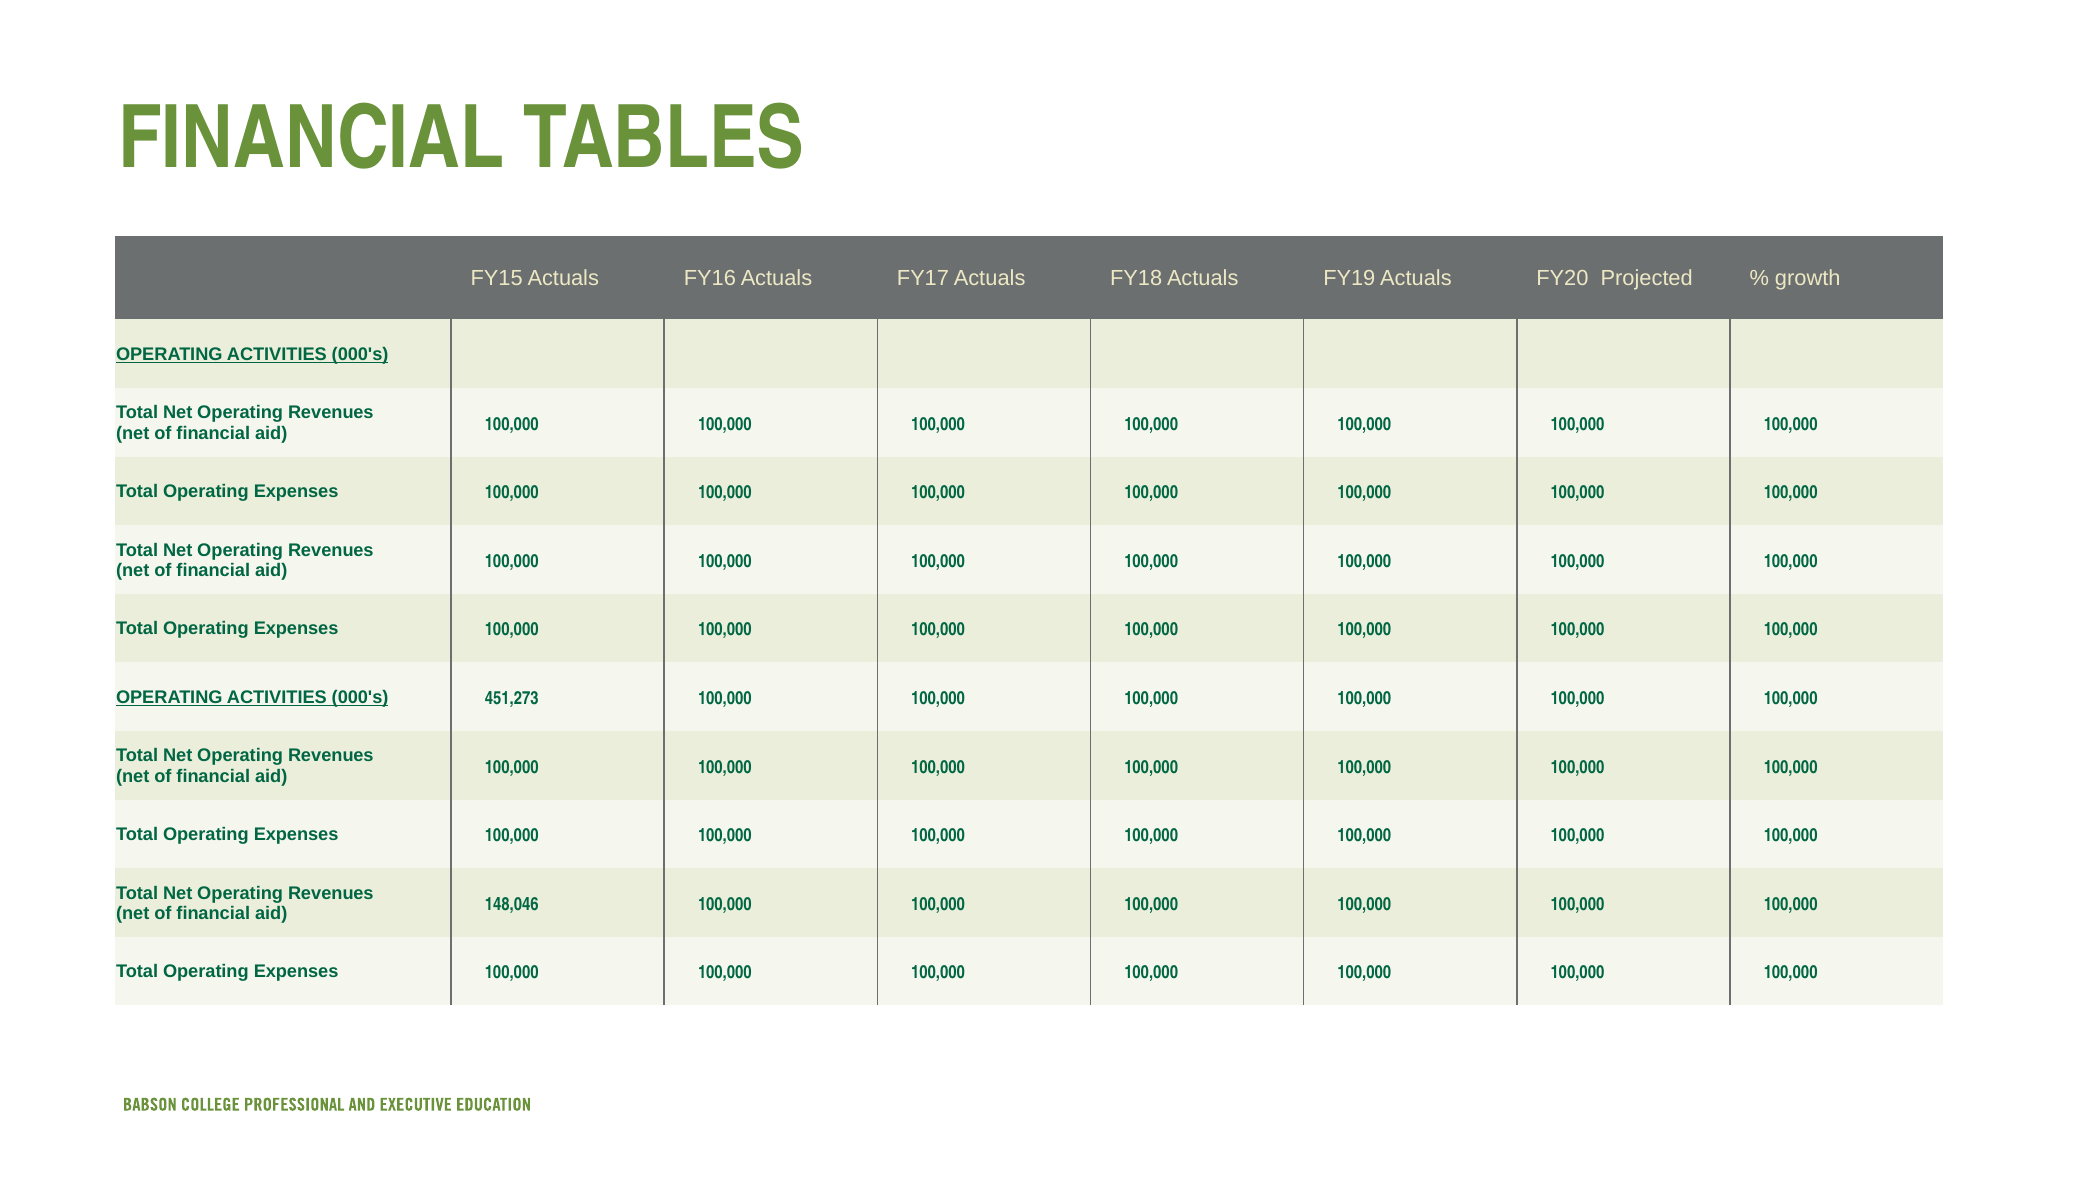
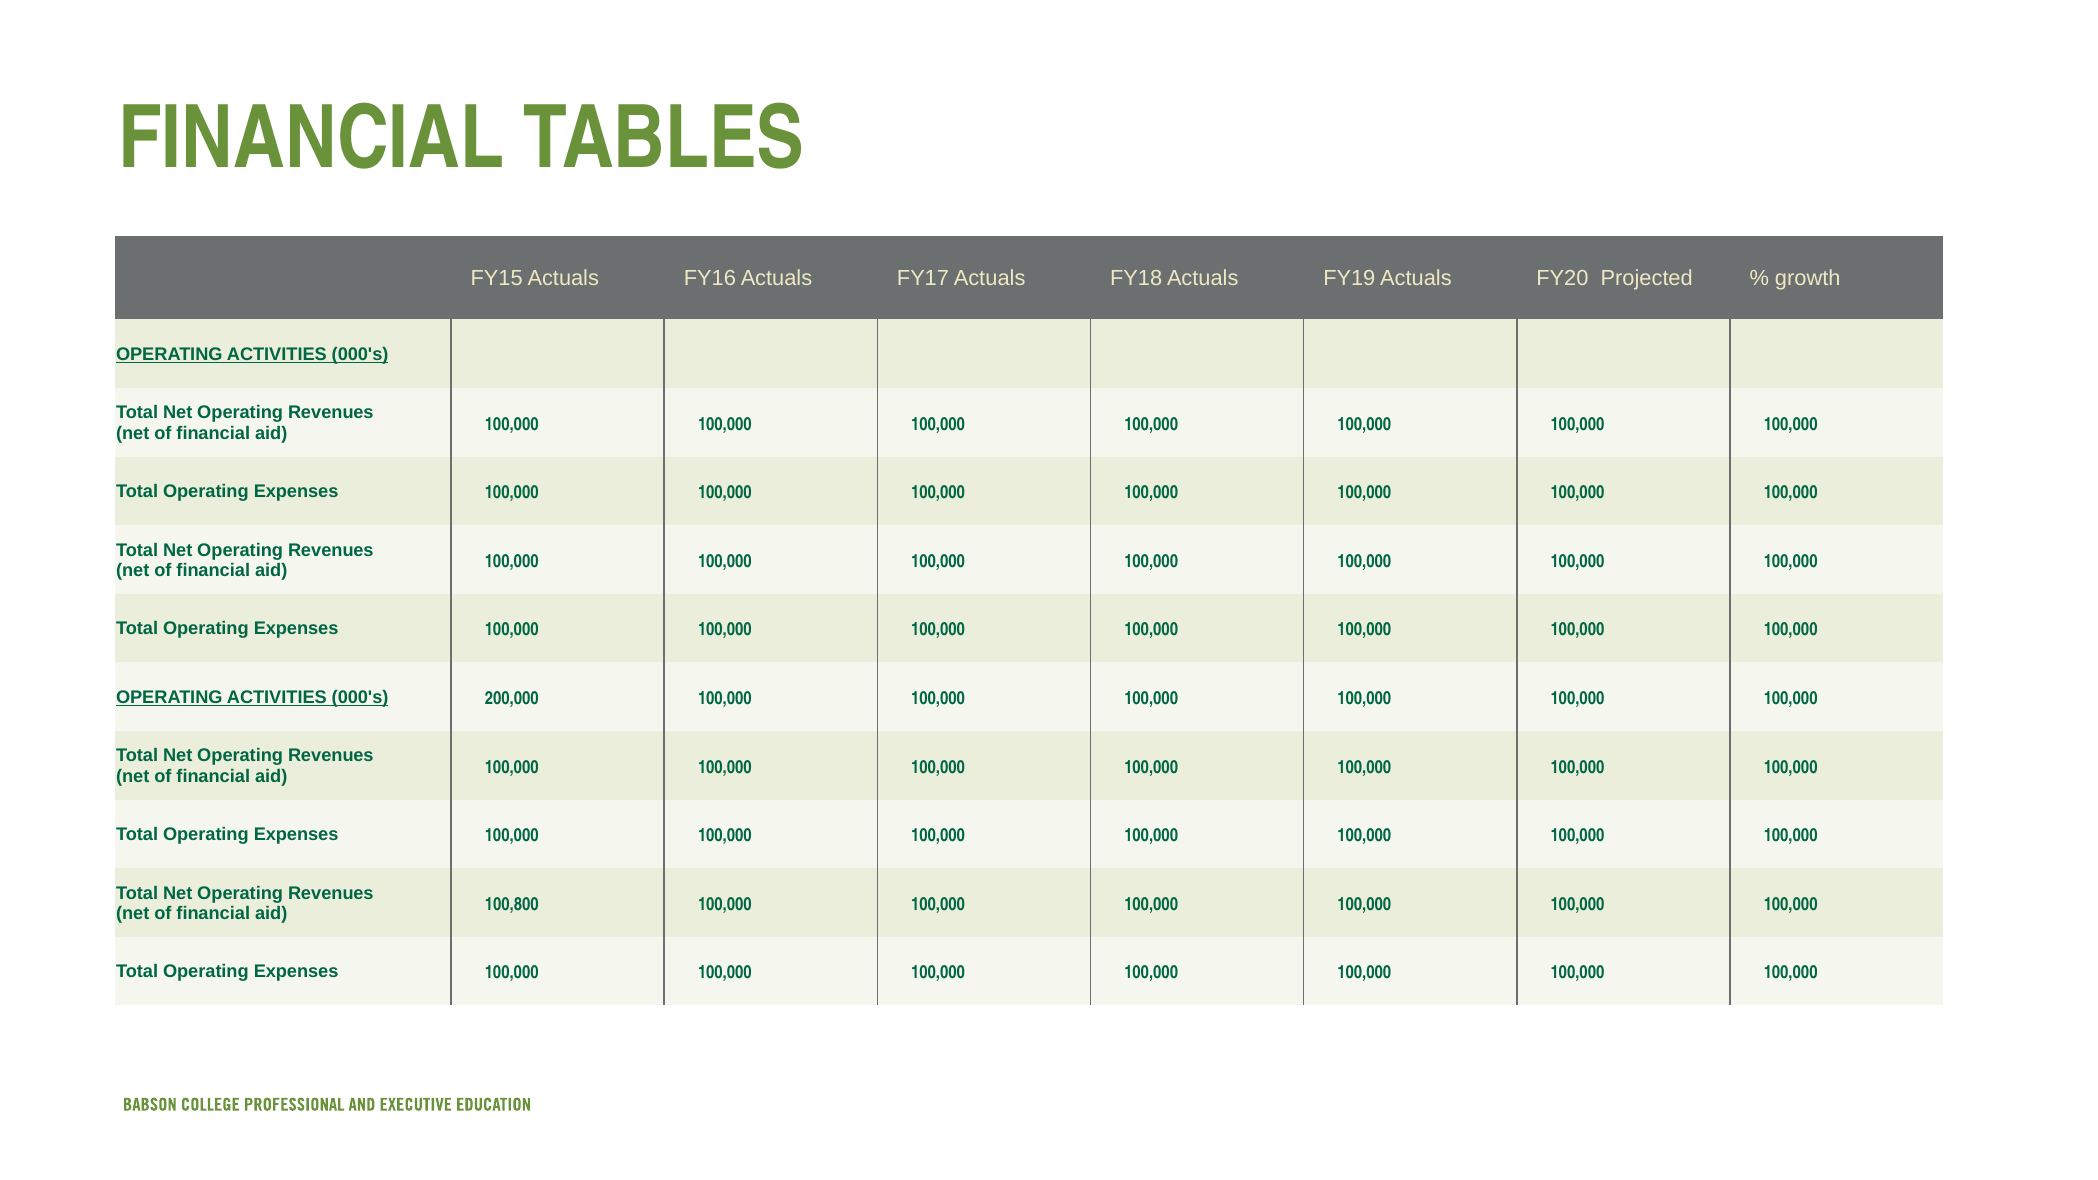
451,273: 451,273 -> 200,000 (512, 698)
148,046: 148,046 -> 100,800 (512, 904)
